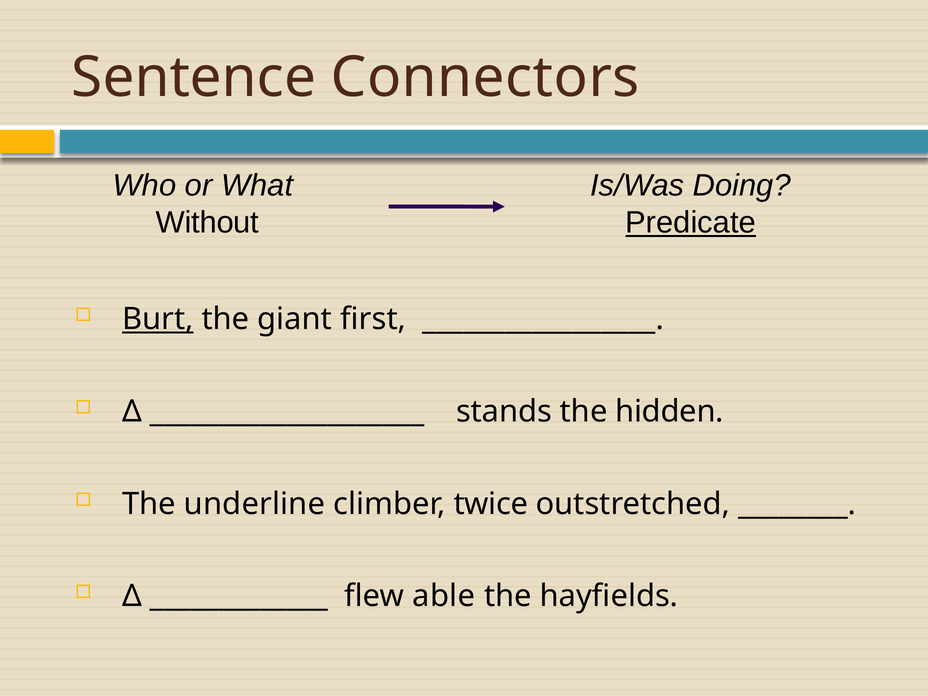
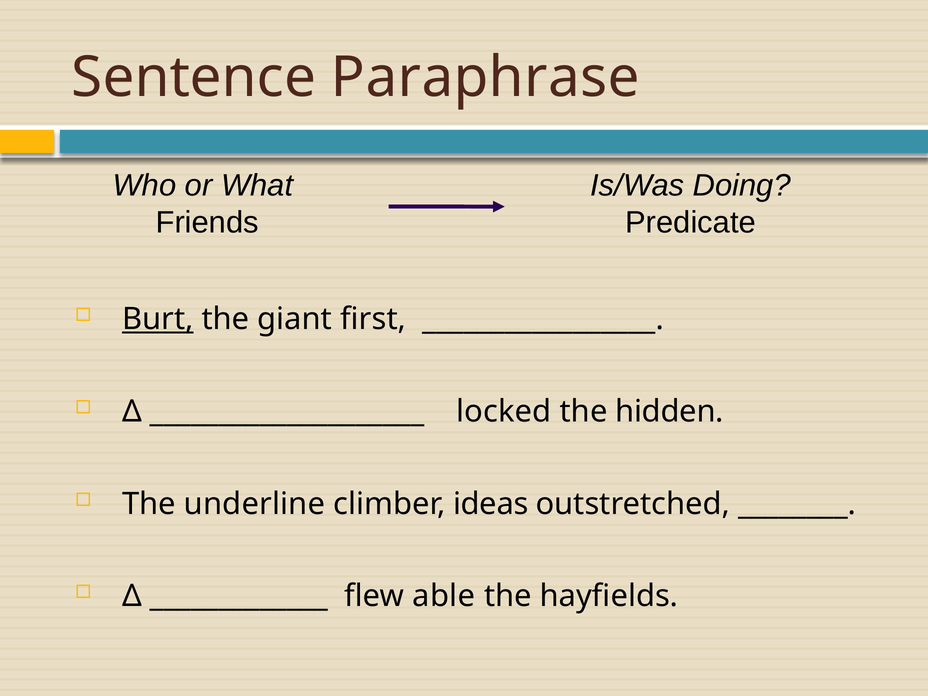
Connectors: Connectors -> Paraphrase (485, 77)
Without: Without -> Friends (207, 223)
Predicate underline: present -> none (691, 223)
stands: stands -> locked (504, 412)
twice: twice -> ideas (491, 504)
